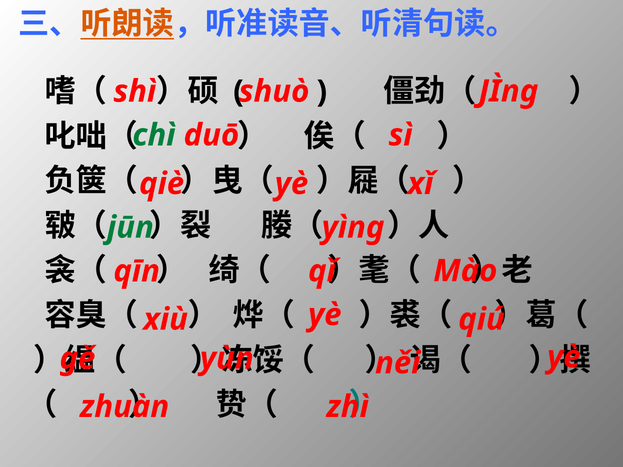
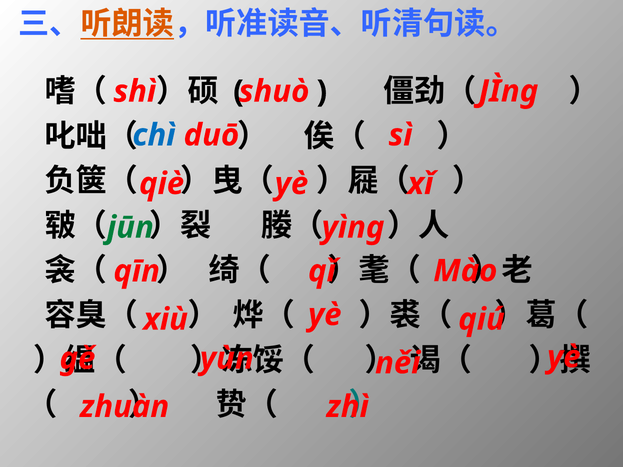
chì colour: green -> blue (154, 135)
